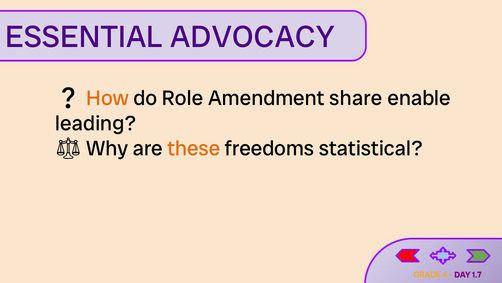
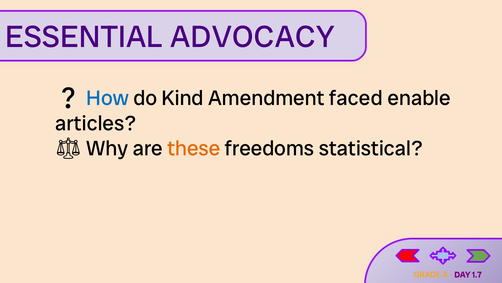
How colour: orange -> blue (108, 98)
Role: Role -> Kind (183, 98)
share: share -> faced (356, 98)
leading: leading -> articles (96, 123)
